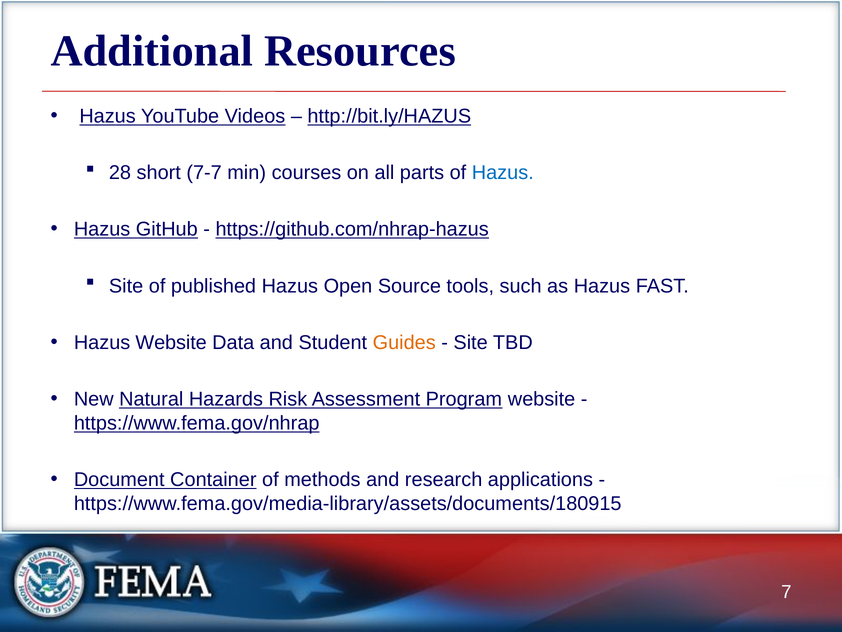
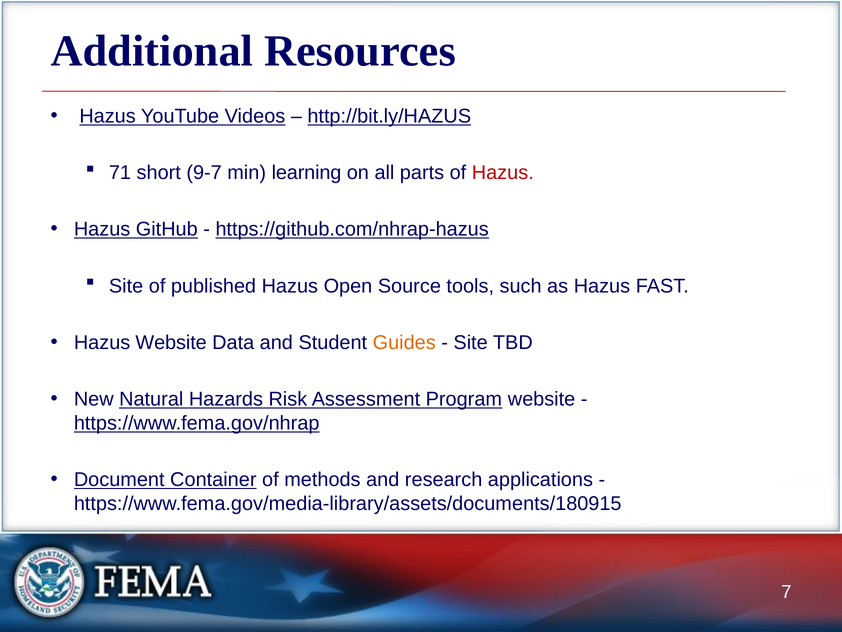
28: 28 -> 71 (120, 173)
7-7: 7-7 -> 9-7 (204, 173)
courses: courses -> learning (307, 173)
Hazus colour: blue -> red (503, 173)
